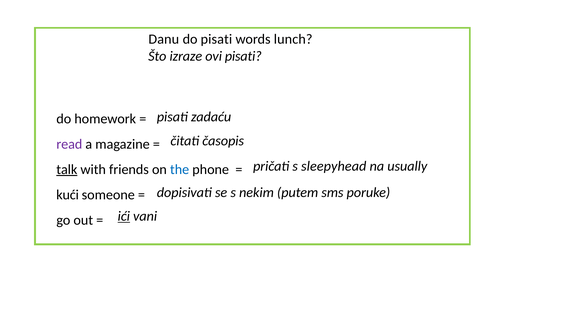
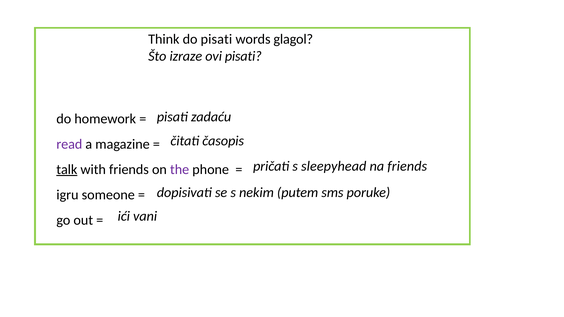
Danu: Danu -> Think (164, 39)
lunch: lunch -> glagol (293, 39)
na usually: usually -> friends (407, 166)
the colour: blue -> purple (180, 170)
kući: kući -> igru (67, 195)
ići underline: present -> none (124, 216)
